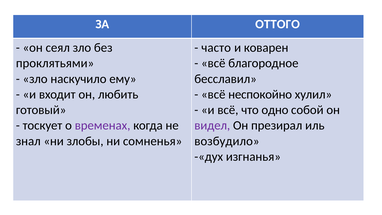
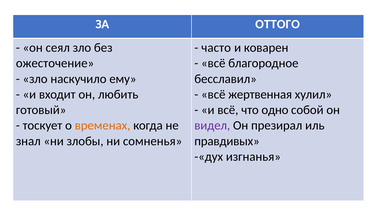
проклятьями: проклятьями -> ожесточение (55, 63)
неспокойно: неспокойно -> жертвенная (260, 94)
временах colour: purple -> orange (103, 125)
возбудило: возбудило -> правдивых (227, 141)
